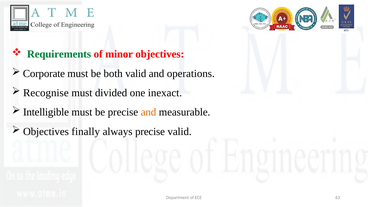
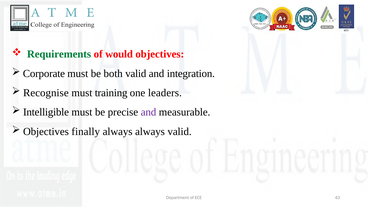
minor: minor -> would (119, 54)
operations: operations -> integration (191, 73)
divided: divided -> training (111, 93)
inexact: inexact -> leaders (165, 93)
and colour: orange -> purple (149, 112)
always precise: precise -> always (150, 131)
